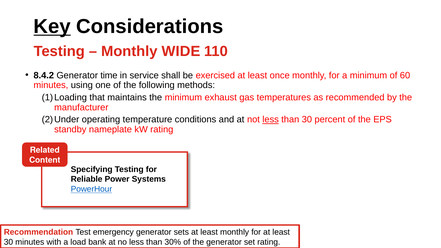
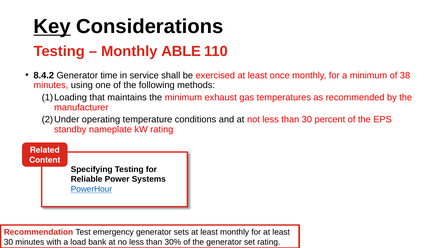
WIDE: WIDE -> ABLE (181, 51)
60: 60 -> 38 (405, 75)
less underline: present -> none (271, 120)
